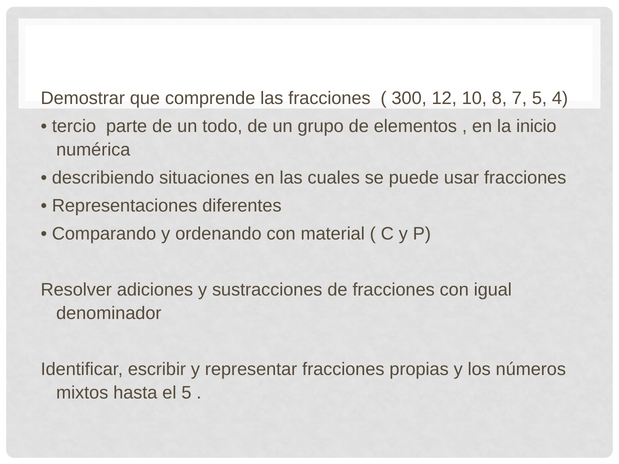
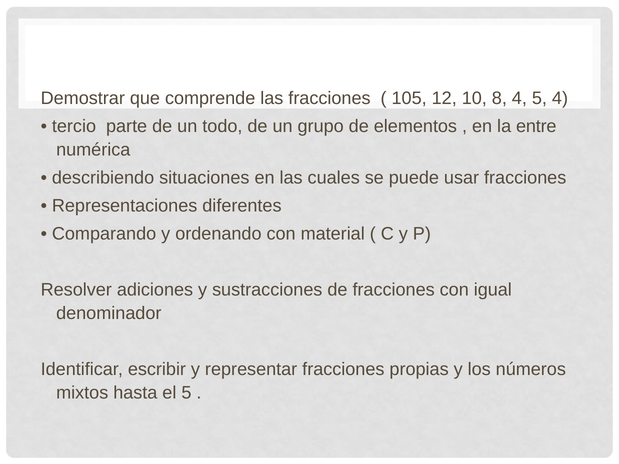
300: 300 -> 105 (409, 98)
8 7: 7 -> 4 (519, 98)
inicio: inicio -> entre (536, 126)
